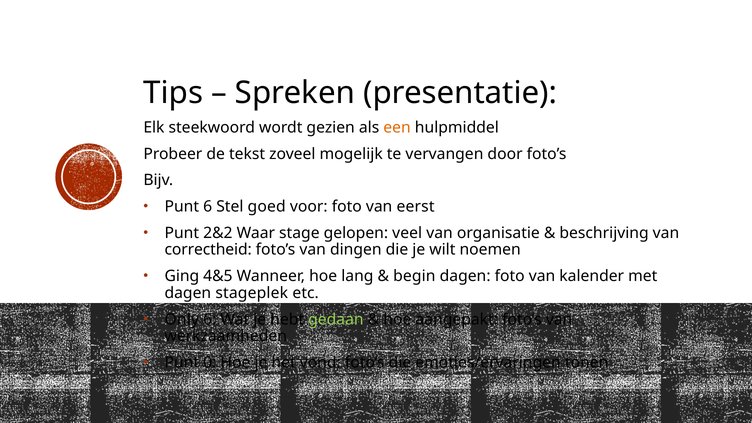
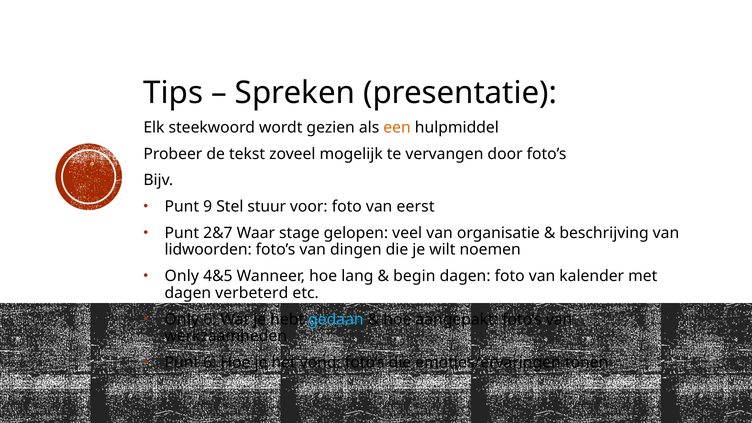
Punt 6: 6 -> 9 (208, 207)
goed: goed -> stuur (267, 207)
2&2: 2&2 -> 2&7 (218, 233)
correctheid: correctheid -> lidwoorden (208, 250)
Ging: Ging -> Only (182, 276)
stageplek: stageplek -> verbeterd (252, 293)
gedaan colour: light green -> light blue (336, 319)
Punt 0: 0 -> 6 (210, 363)
